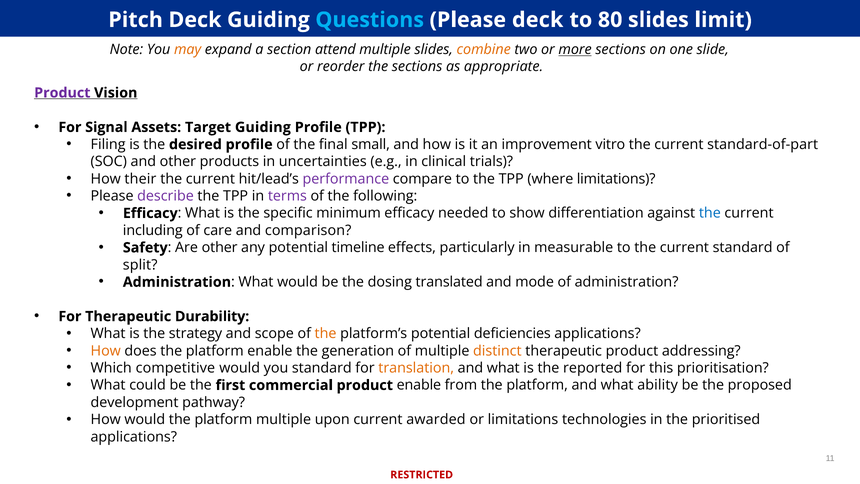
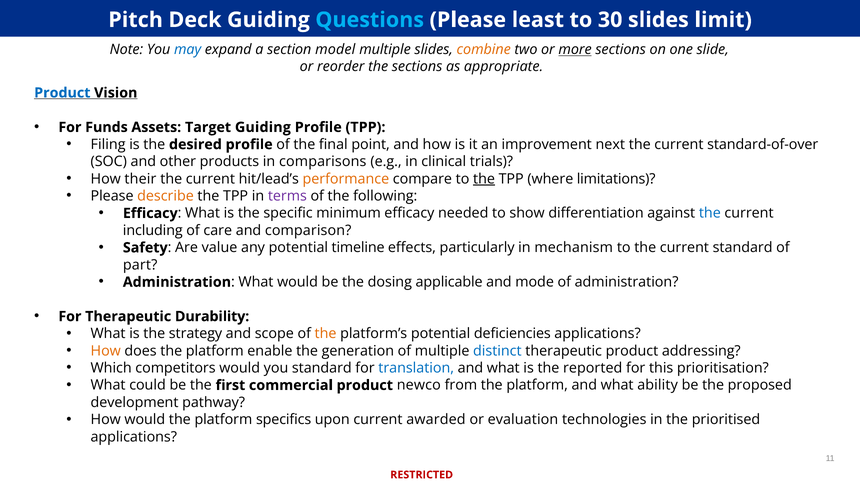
Please deck: deck -> least (538, 20)
80: 80 -> 30 (610, 20)
may colour: orange -> blue (188, 50)
attend: attend -> model (335, 50)
Product colour: purple -> blue (62, 93)
Signal: Signal -> Funds (106, 127)
small: small -> point (371, 144)
vitro: vitro -> next (610, 144)
standard-of-part: standard-of-part -> standard-of-over (763, 144)
uncertainties: uncertainties -> comparisons (323, 162)
performance colour: purple -> orange (346, 179)
the underline: none -> present (484, 179)
describe colour: purple -> orange (166, 196)
Are other: other -> value (220, 248)
measurable: measurable -> mechanism (574, 248)
split: split -> part (140, 265)
translated: translated -> applicable (449, 282)
distinct colour: orange -> blue (497, 351)
competitive: competitive -> competitors (175, 368)
translation colour: orange -> blue (416, 368)
product enable: enable -> newco (419, 385)
platform multiple: multiple -> specifics (284, 419)
or limitations: limitations -> evaluation (523, 419)
